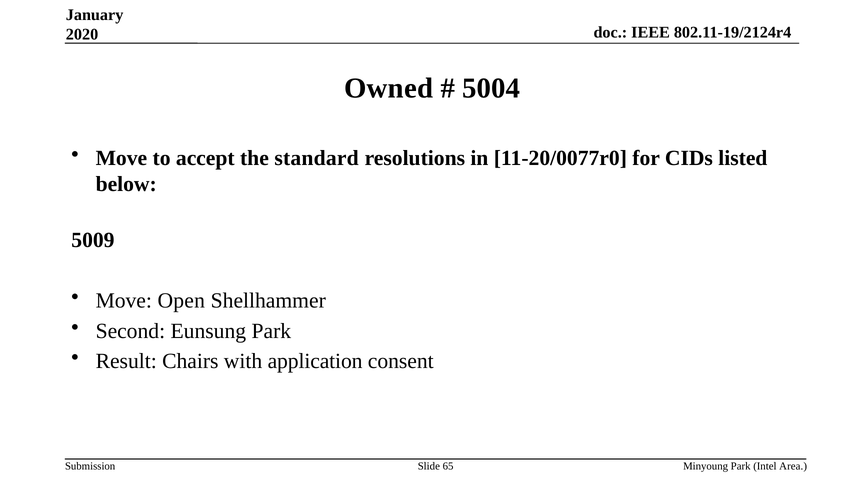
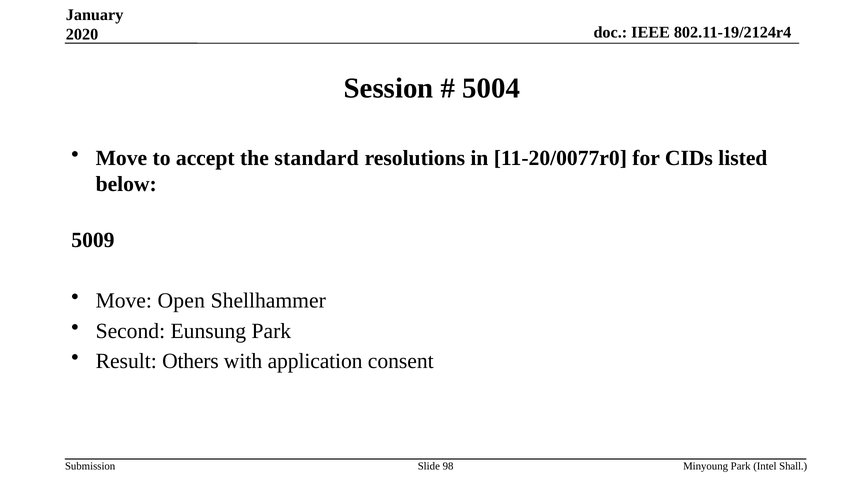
Owned: Owned -> Session (389, 88)
Chairs: Chairs -> Others (190, 361)
65: 65 -> 98 (448, 466)
Area: Area -> Shall (793, 466)
